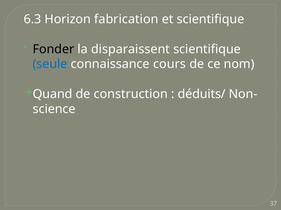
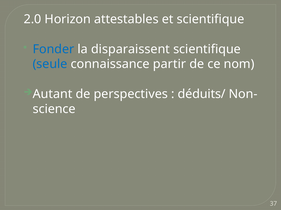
6.3: 6.3 -> 2.0 (32, 19)
fabrication: fabrication -> attestables (126, 19)
Fonder colour: black -> blue (53, 49)
cours: cours -> partir (169, 64)
Quand: Quand -> Autant (52, 94)
construction: construction -> perspectives (131, 94)
